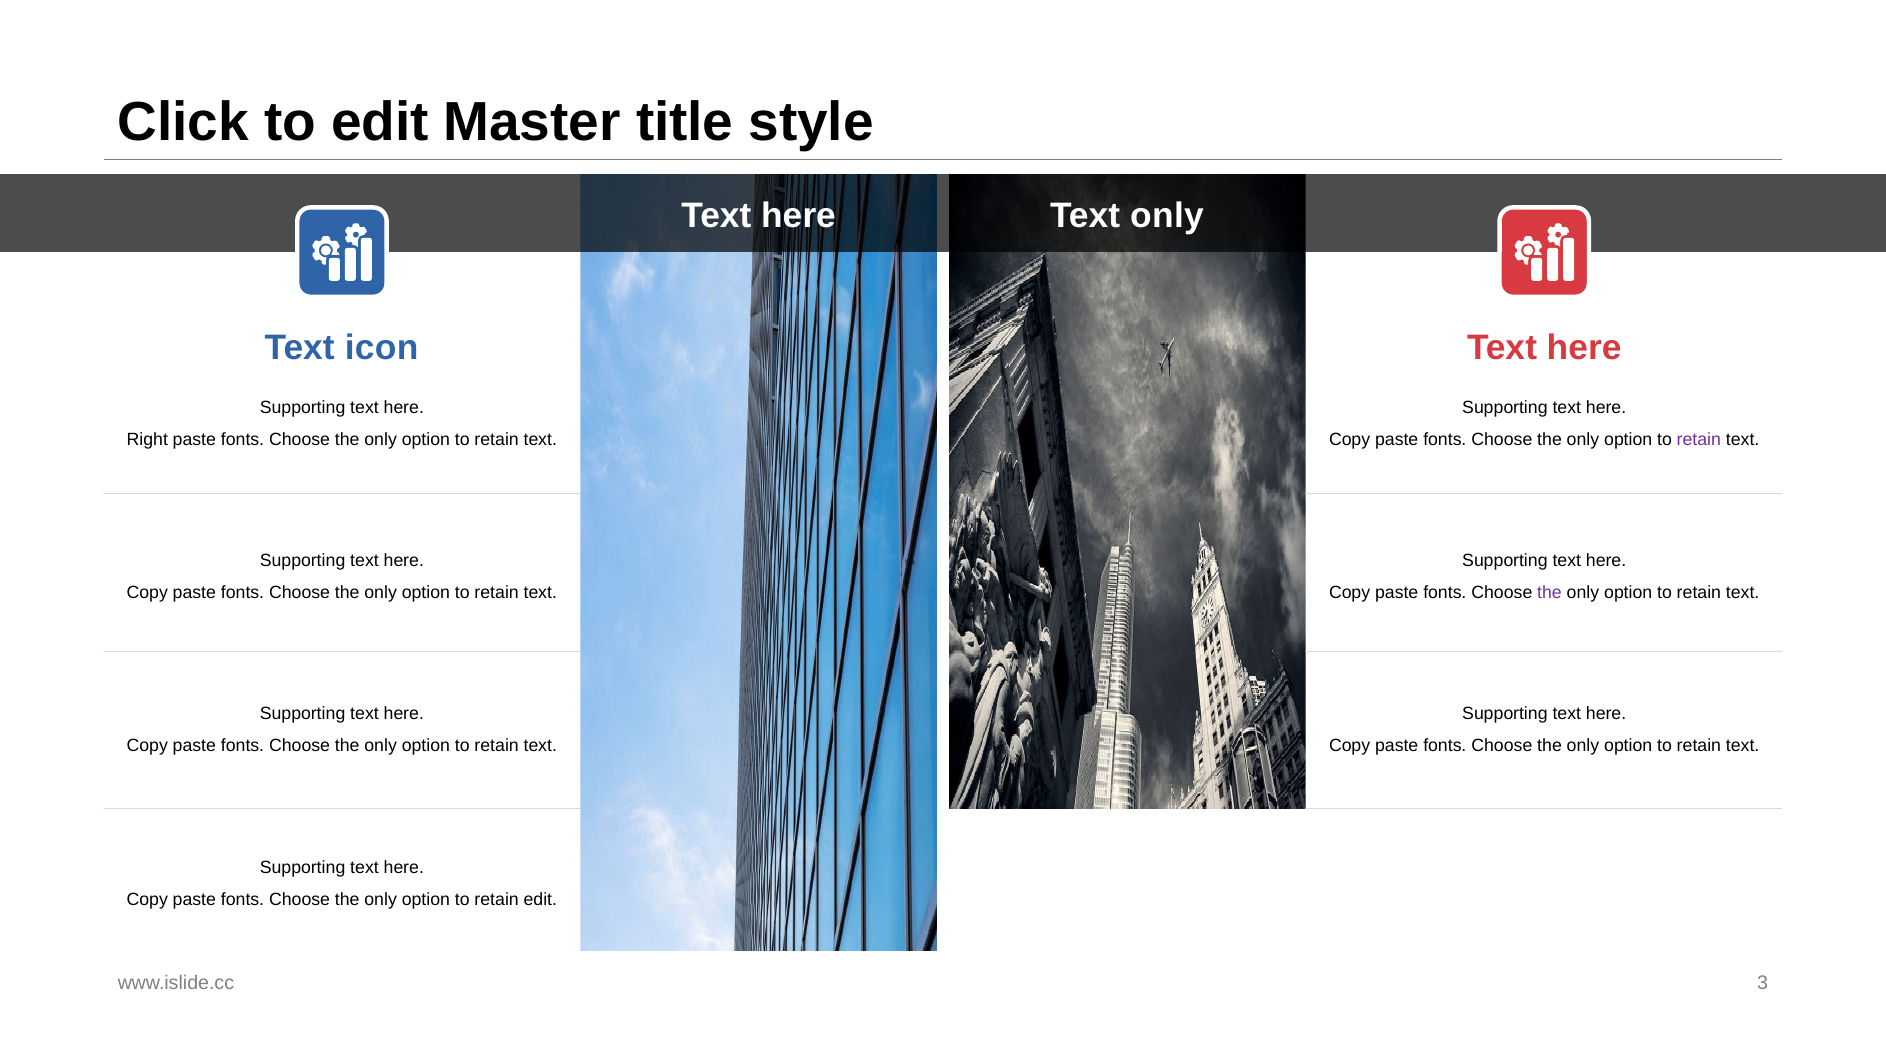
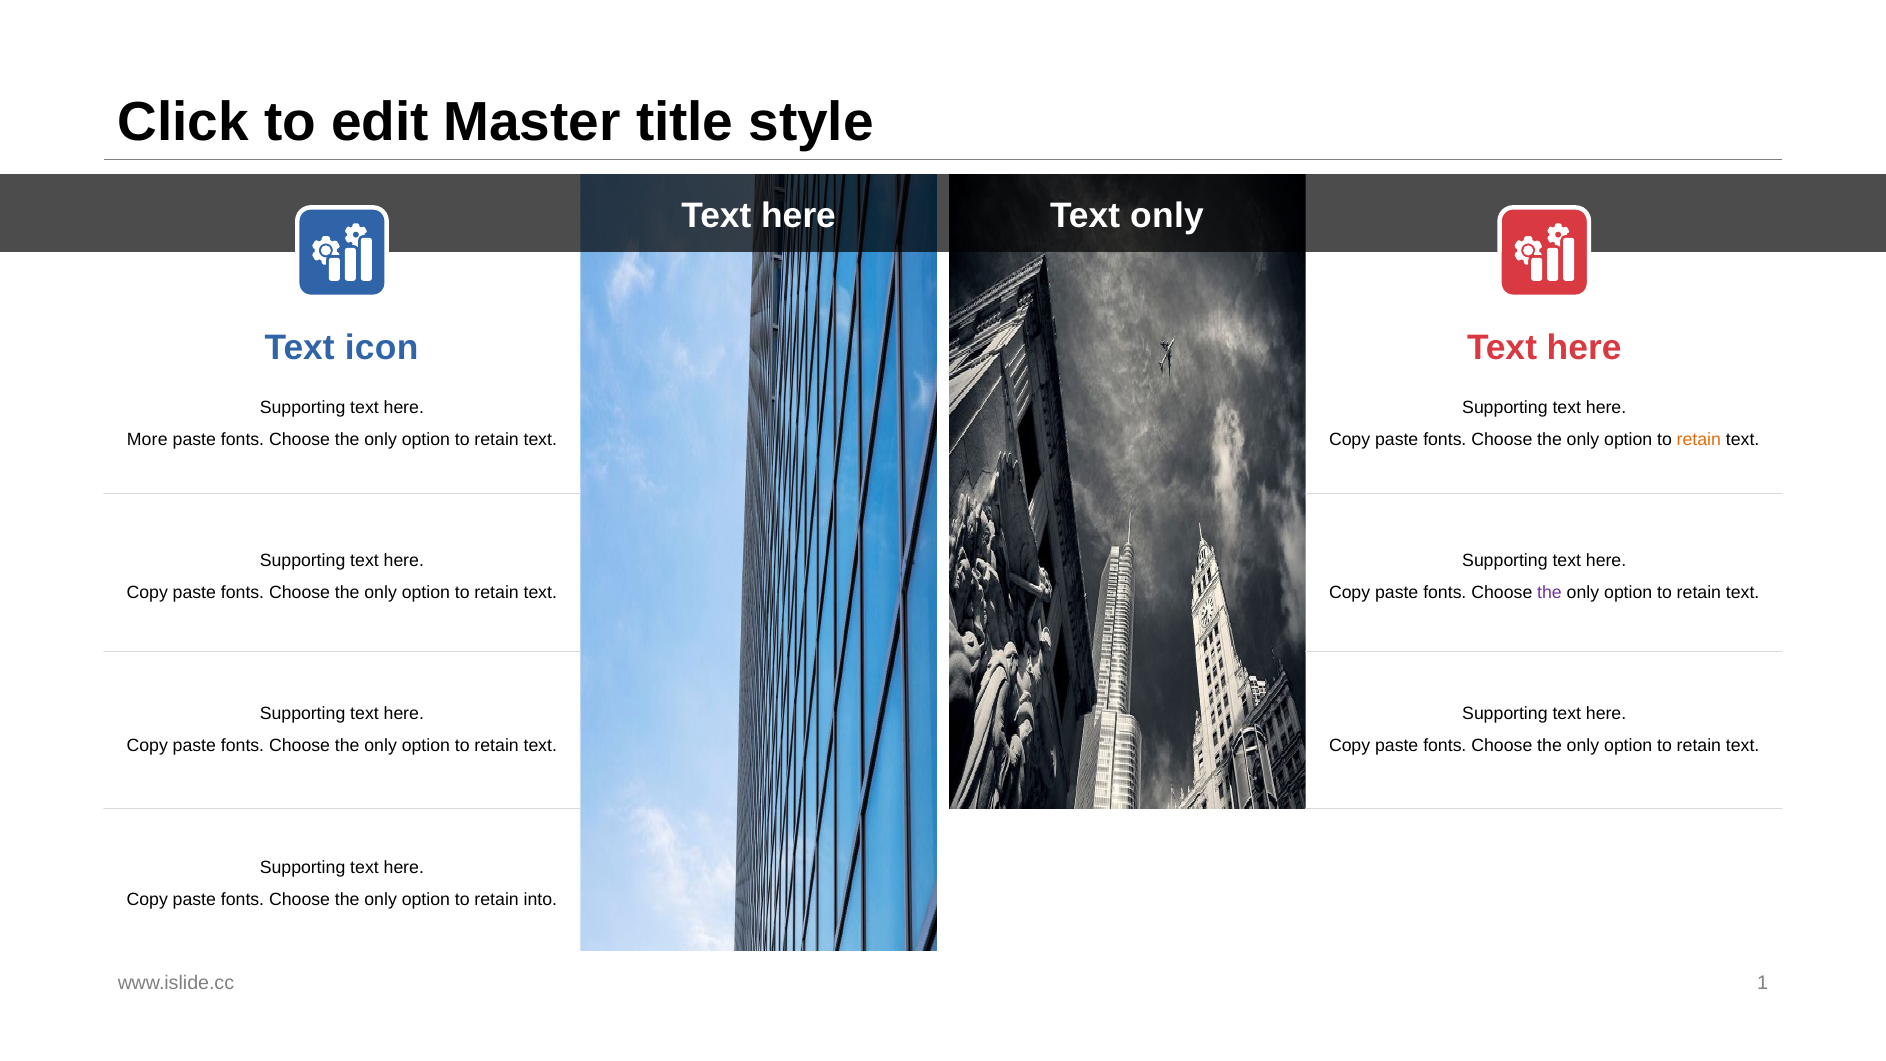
Right: Right -> More (147, 439)
retain colour: purple -> orange (1699, 439)
retain edit: edit -> into (540, 899)
3: 3 -> 1 (1763, 983)
